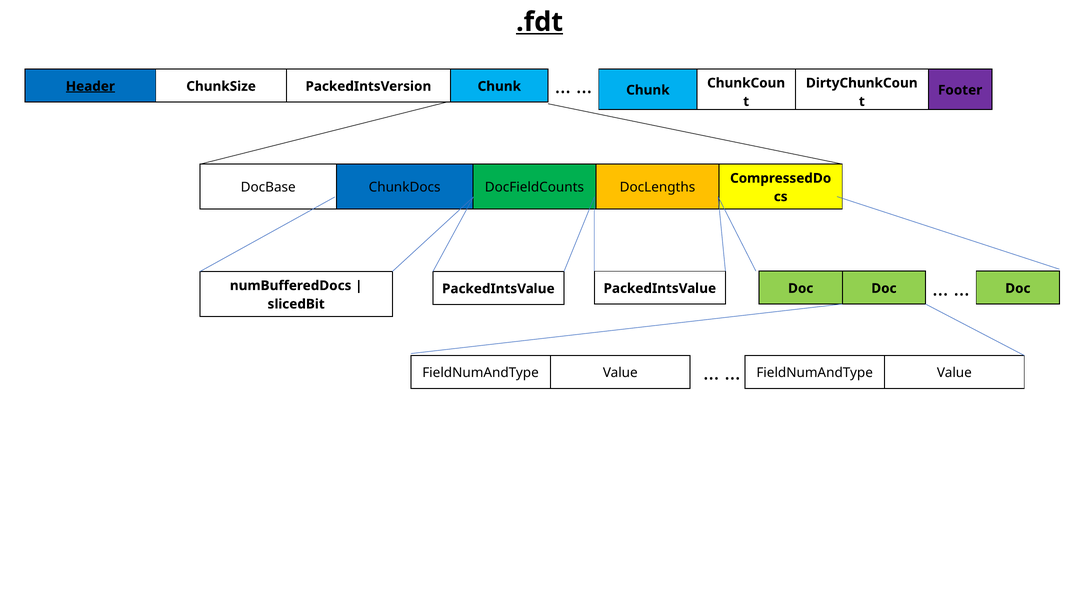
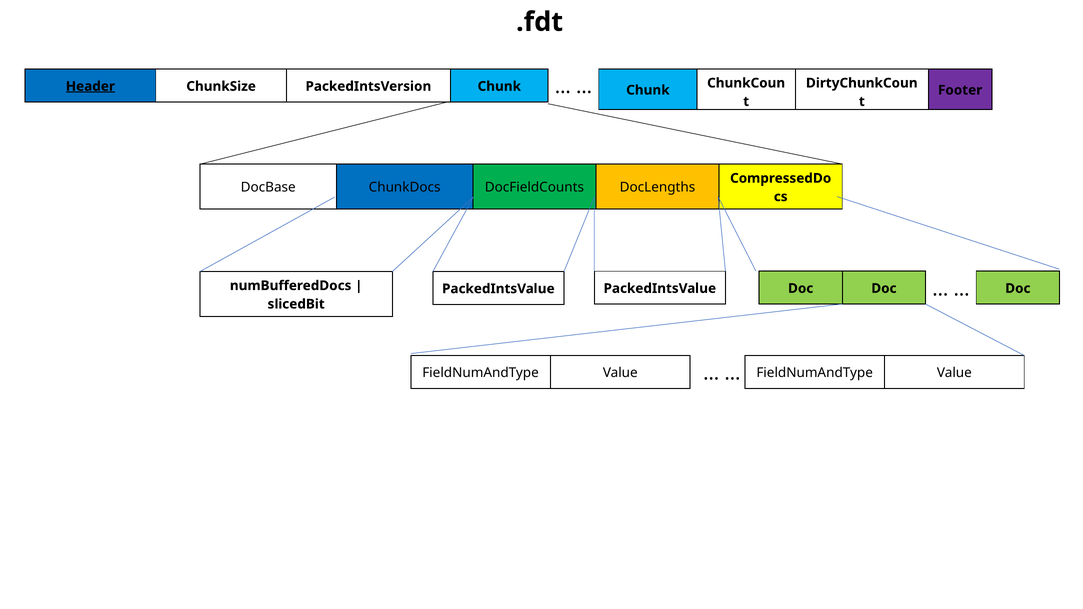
.fdt underline: present -> none (540, 22)
